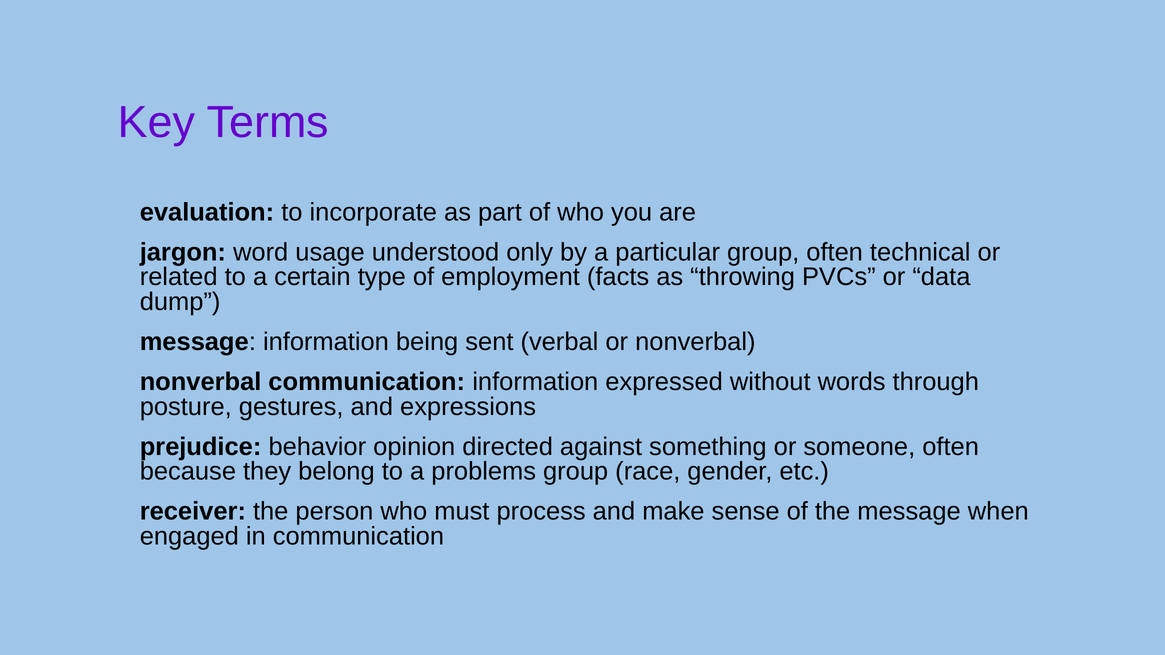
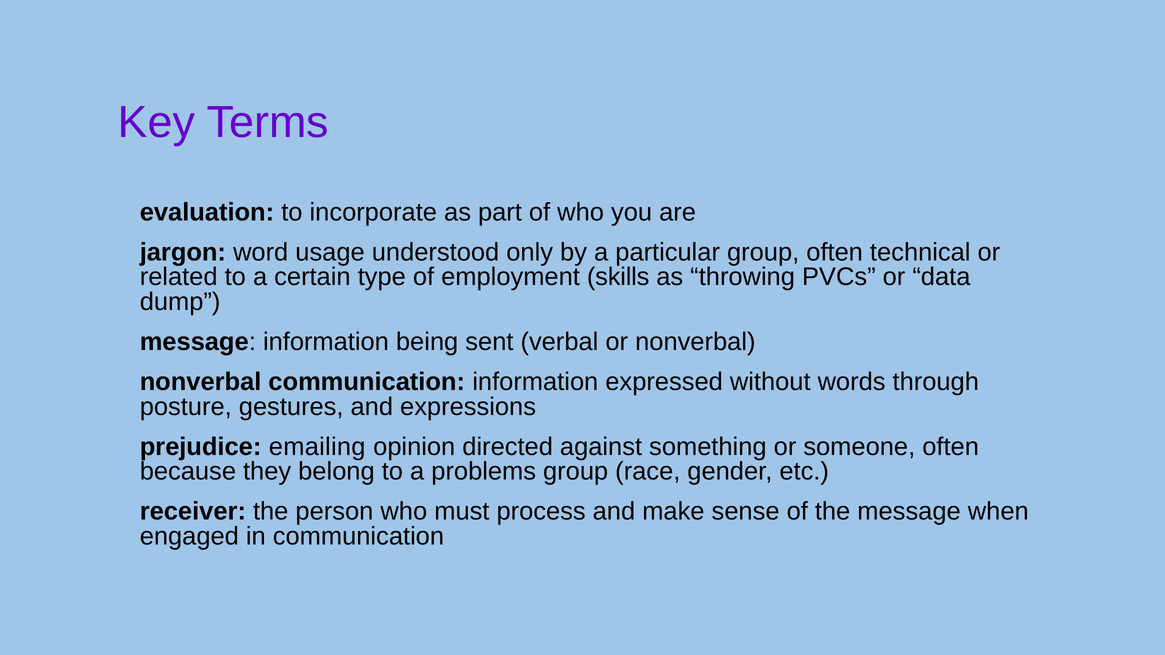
facts: facts -> skills (618, 277)
behavior: behavior -> emailing (317, 447)
